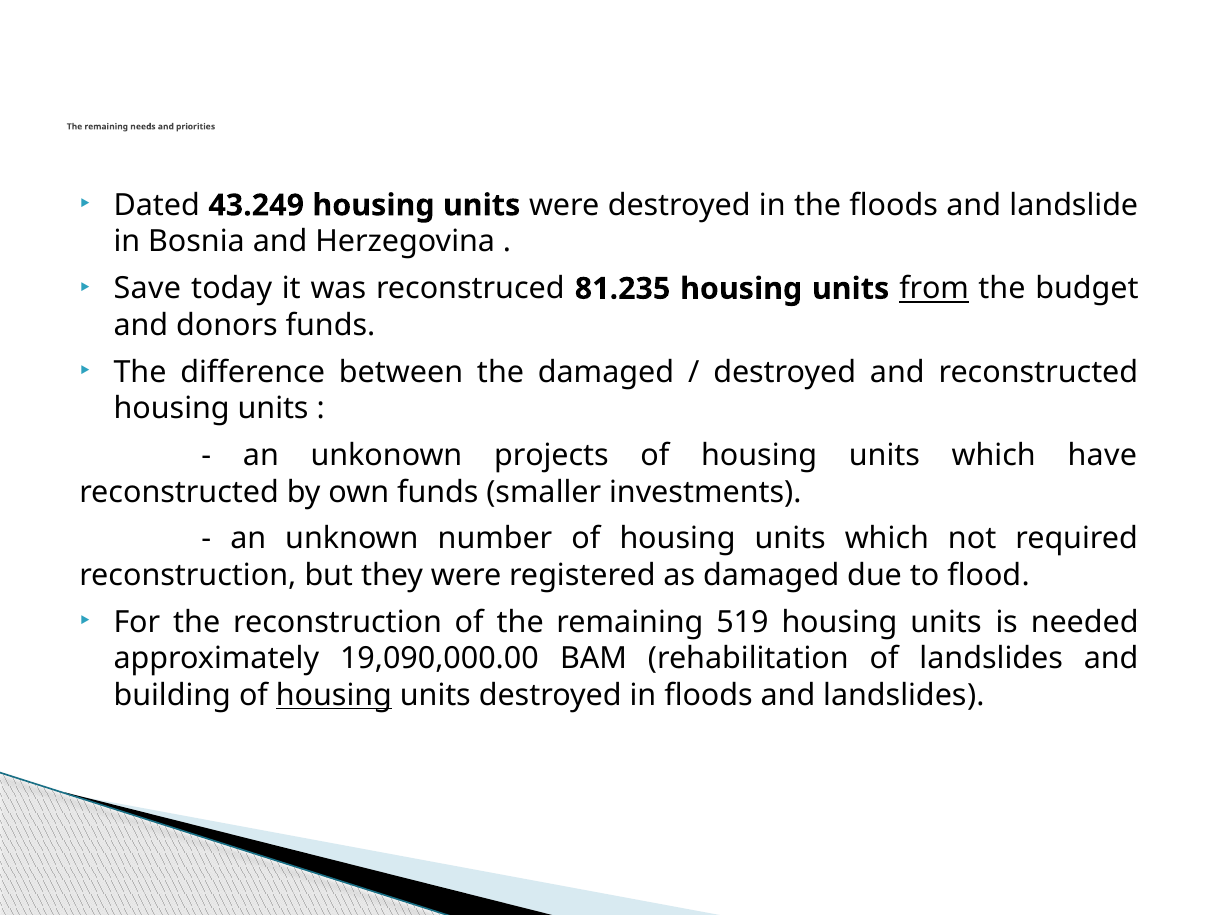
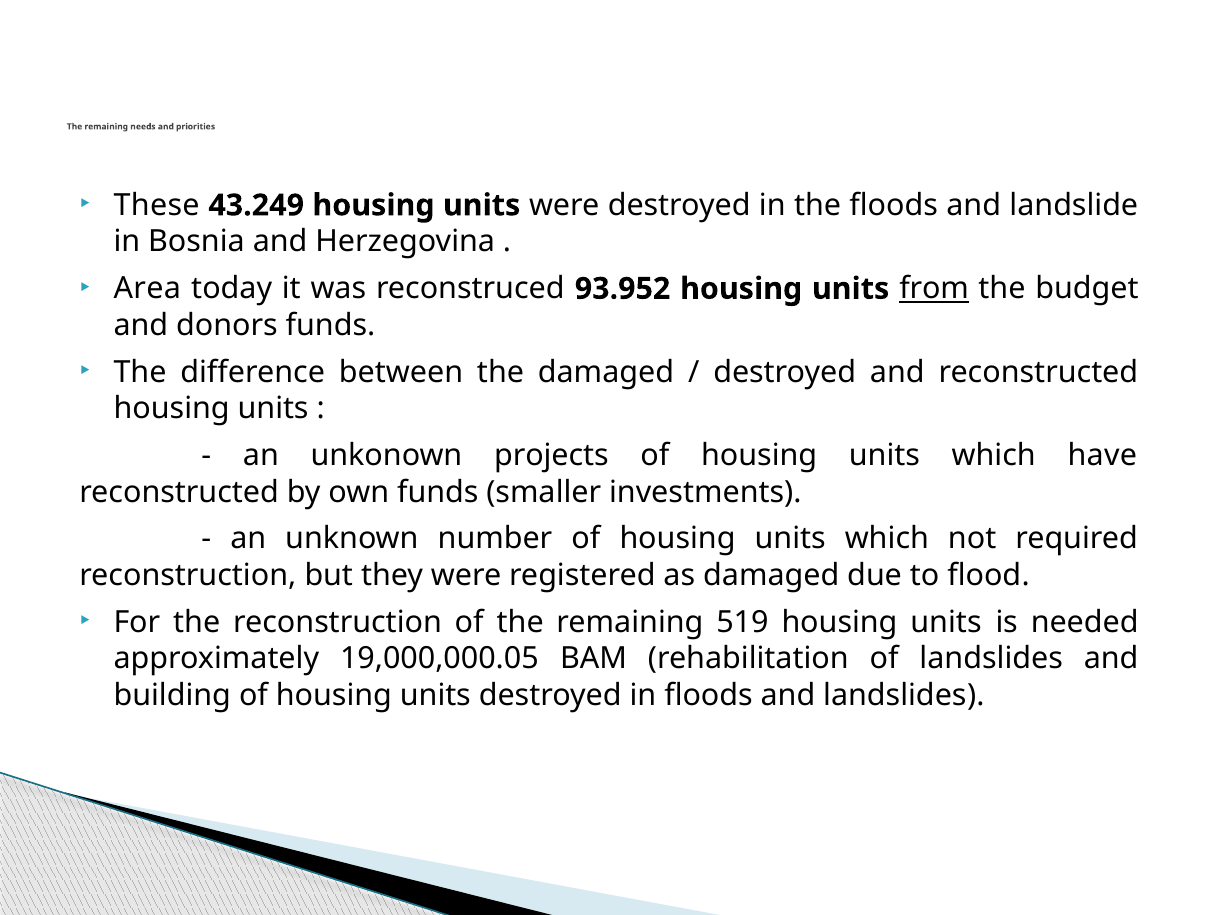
Dated: Dated -> These (157, 205)
Save: Save -> Area (147, 289)
81.235: 81.235 -> 93.952 (623, 289)
19,090,000.00: 19,090,000.00 -> 19,000,000.05 (439, 659)
housing underline: present -> none (334, 695)
